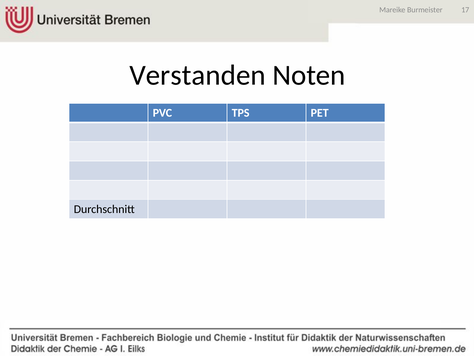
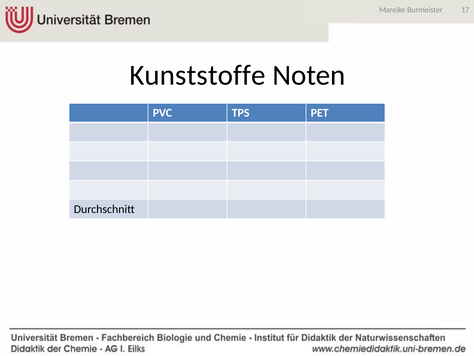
Verstanden: Verstanden -> Kunststoffe (198, 75)
